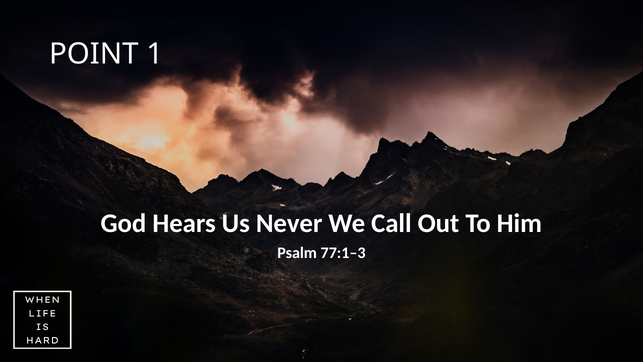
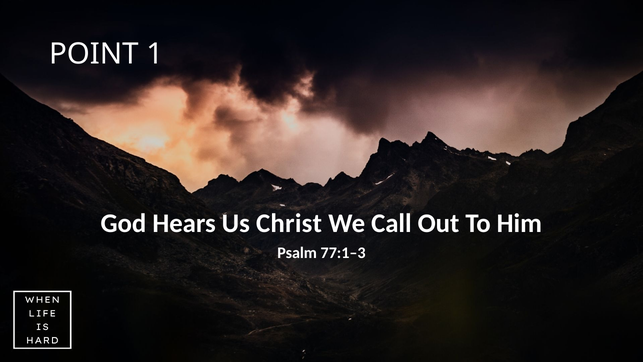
Never: Never -> Christ (289, 223)
